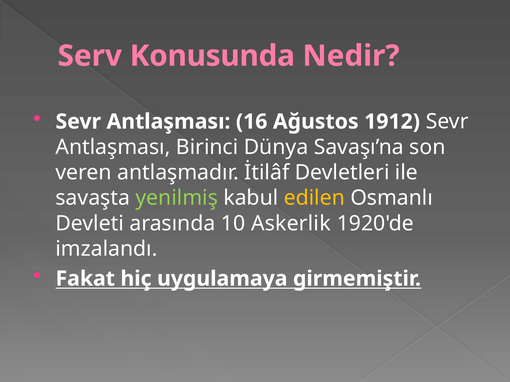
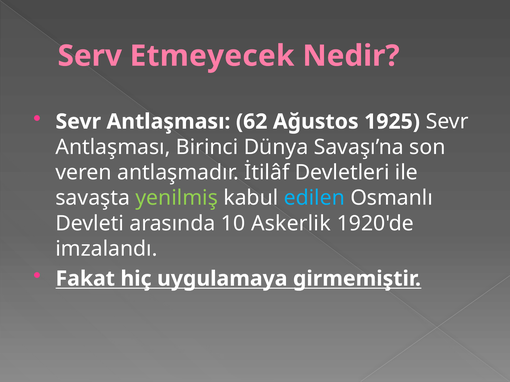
Konusunda: Konusunda -> Etmeyecek (212, 56)
16: 16 -> 62 (252, 122)
1912: 1912 -> 1925 (392, 122)
edilen colour: yellow -> light blue (314, 198)
